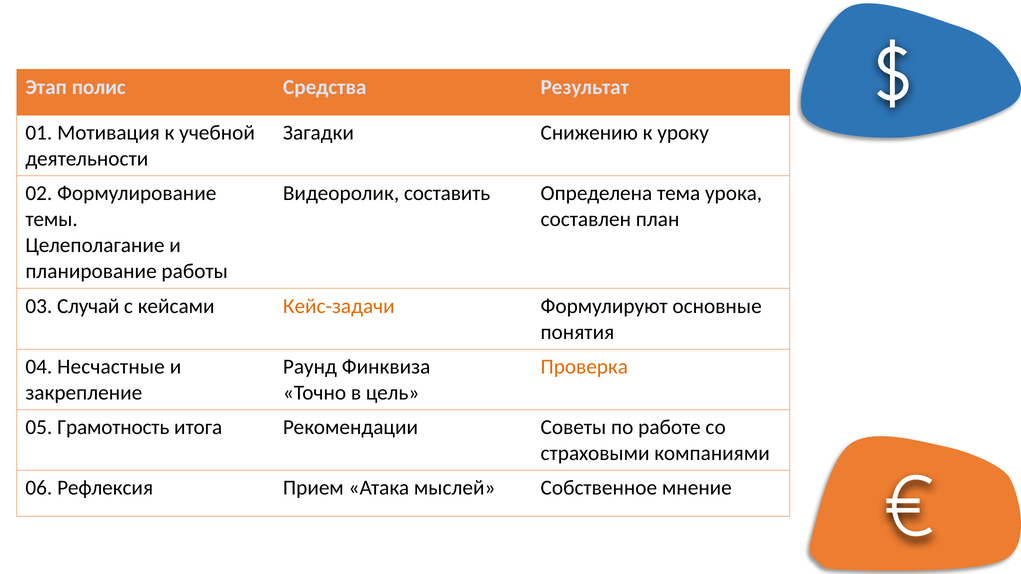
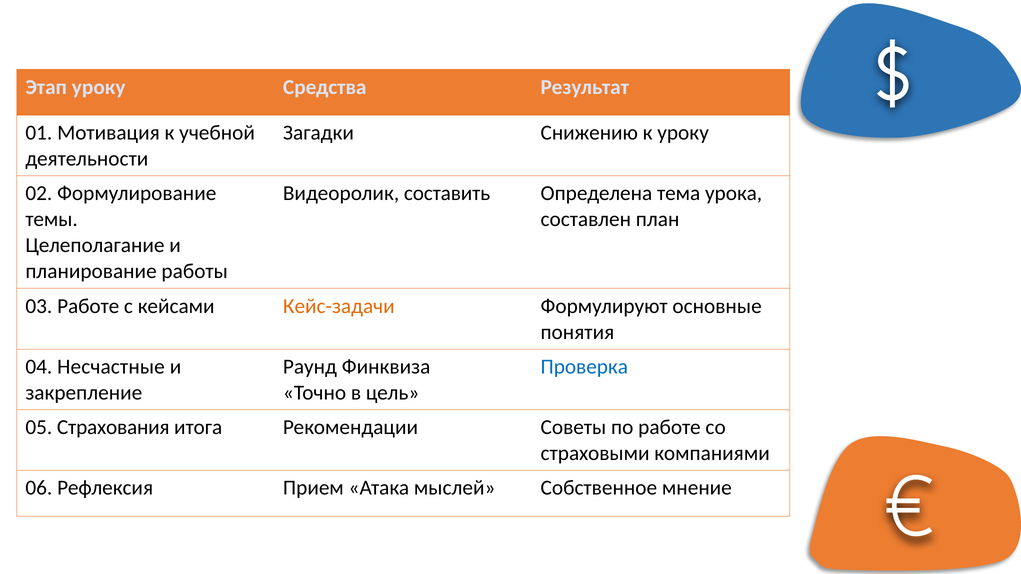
Этап полис: полис -> уроку (99, 87)
03 Случай: Случай -> Работе (88, 306)
Проверка colour: orange -> blue (584, 367)
Грамотность: Грамотность -> Страхования (113, 428)
